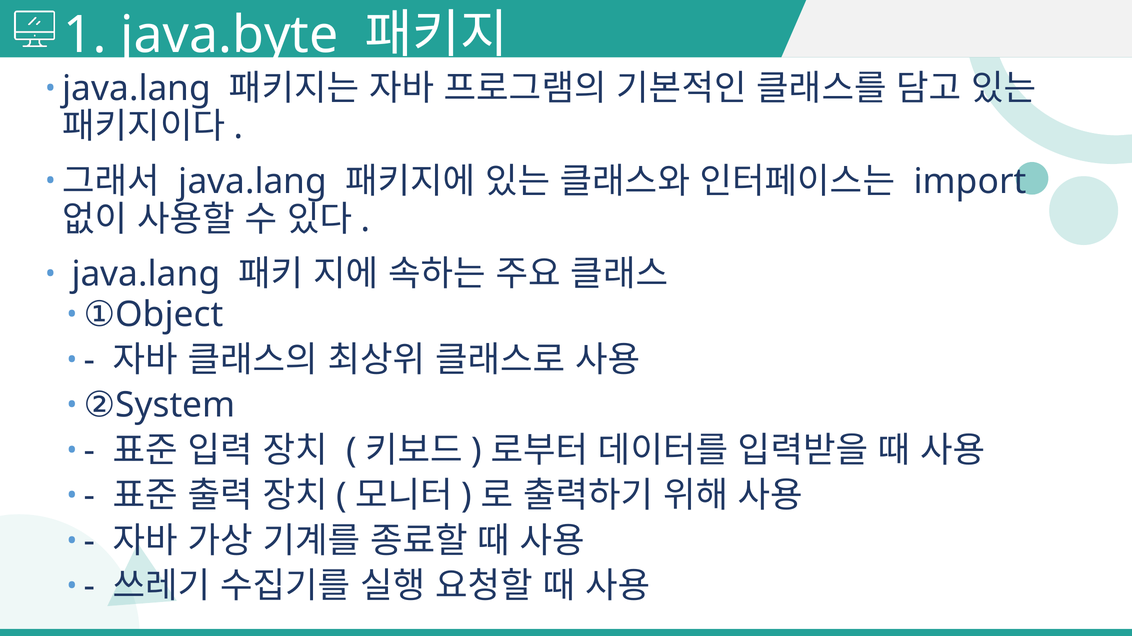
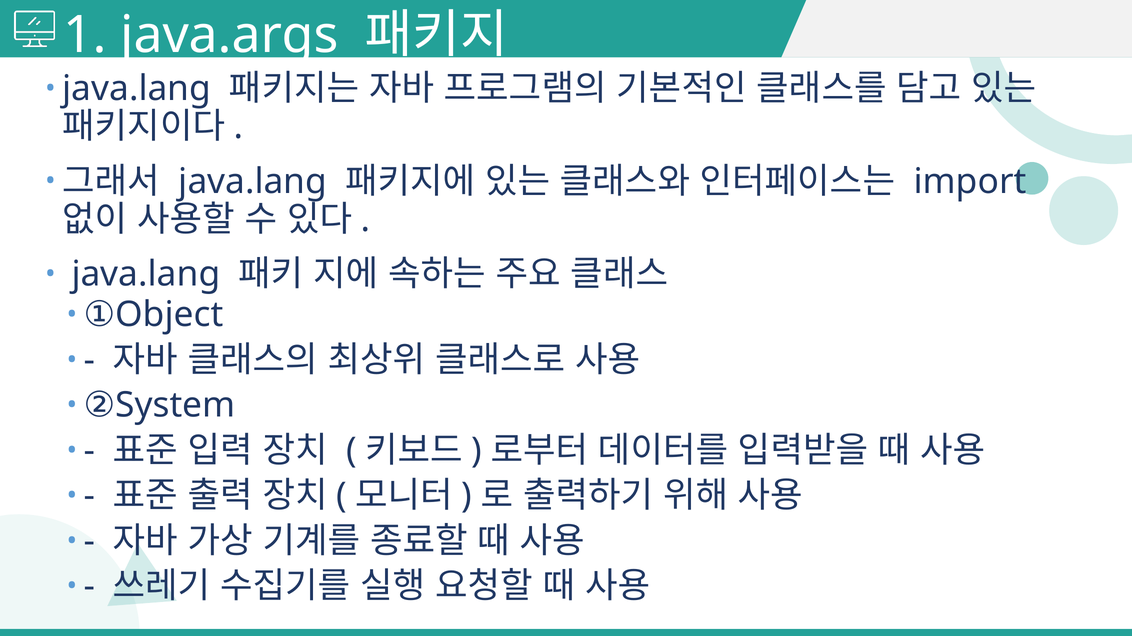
java.byte: java.byte -> java.args (229, 35)
